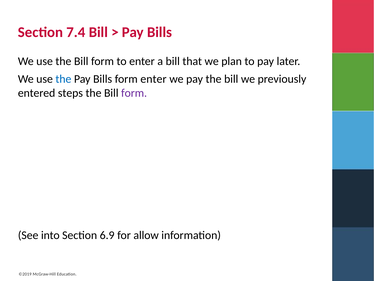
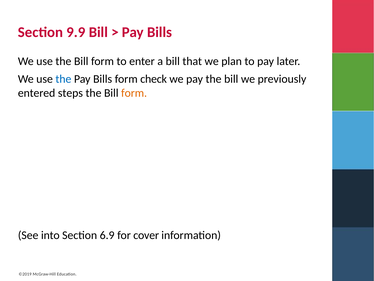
7.4: 7.4 -> 9.9 (76, 32)
form enter: enter -> check (154, 79)
form colour: purple -> orange (134, 93)
allow: allow -> cover (146, 235)
